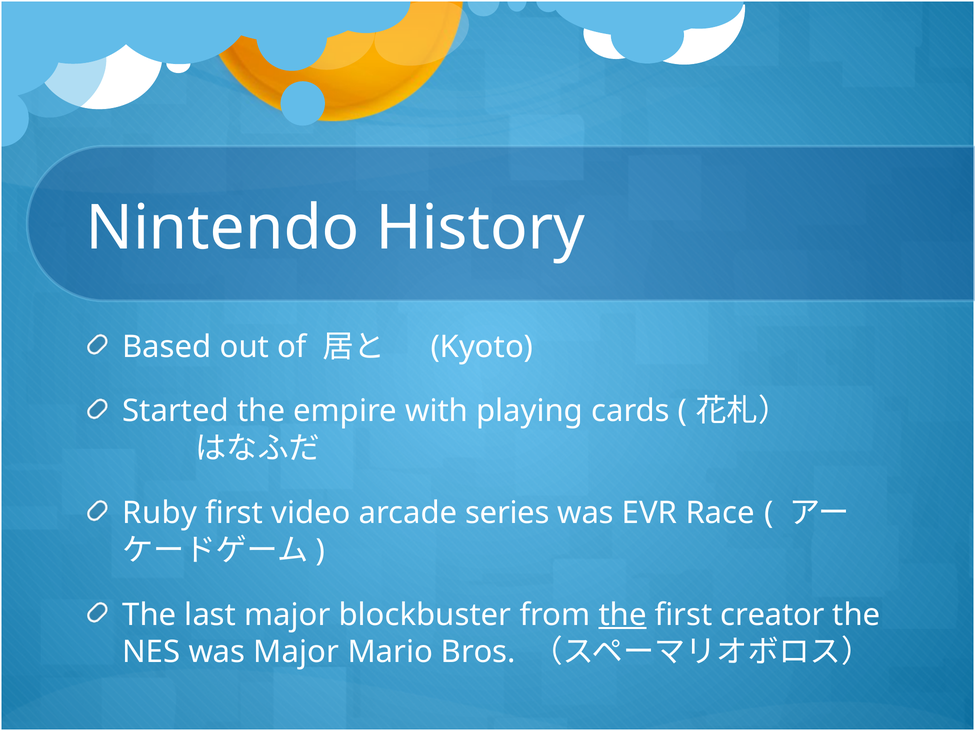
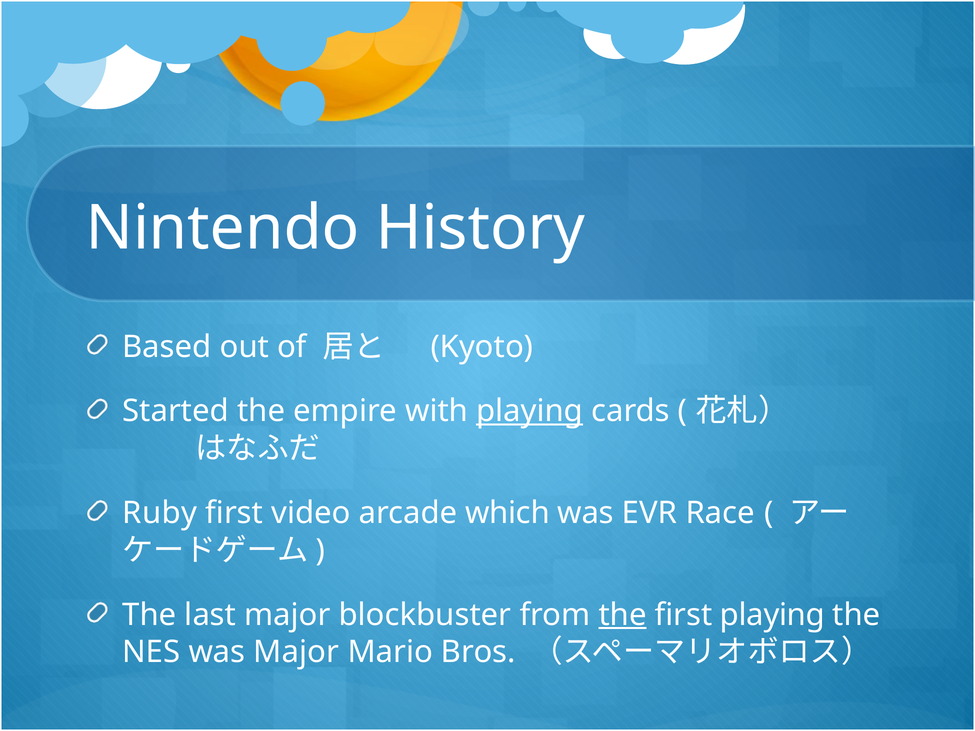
playing underline: none -> present (530, 411)
series: series -> which (507, 513)
first creator: creator -> playing (772, 615)
